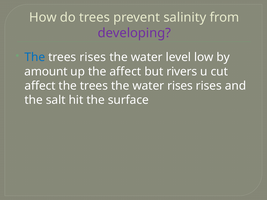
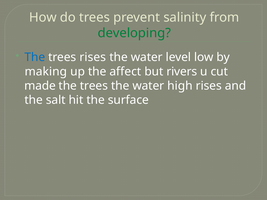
developing colour: purple -> green (134, 33)
amount: amount -> making (46, 72)
affect: affect -> made (40, 86)
water rises: rises -> high (180, 86)
